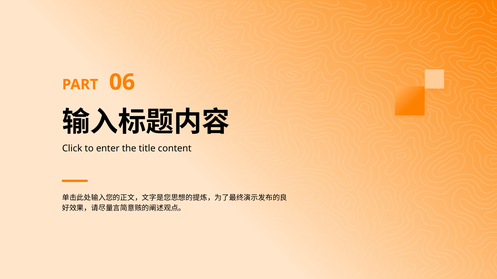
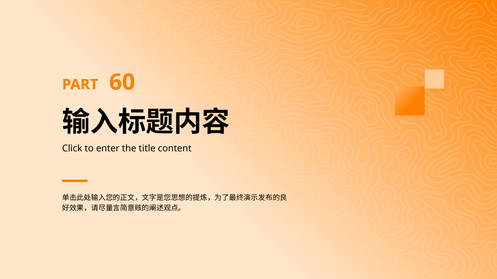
06: 06 -> 60 (122, 82)
